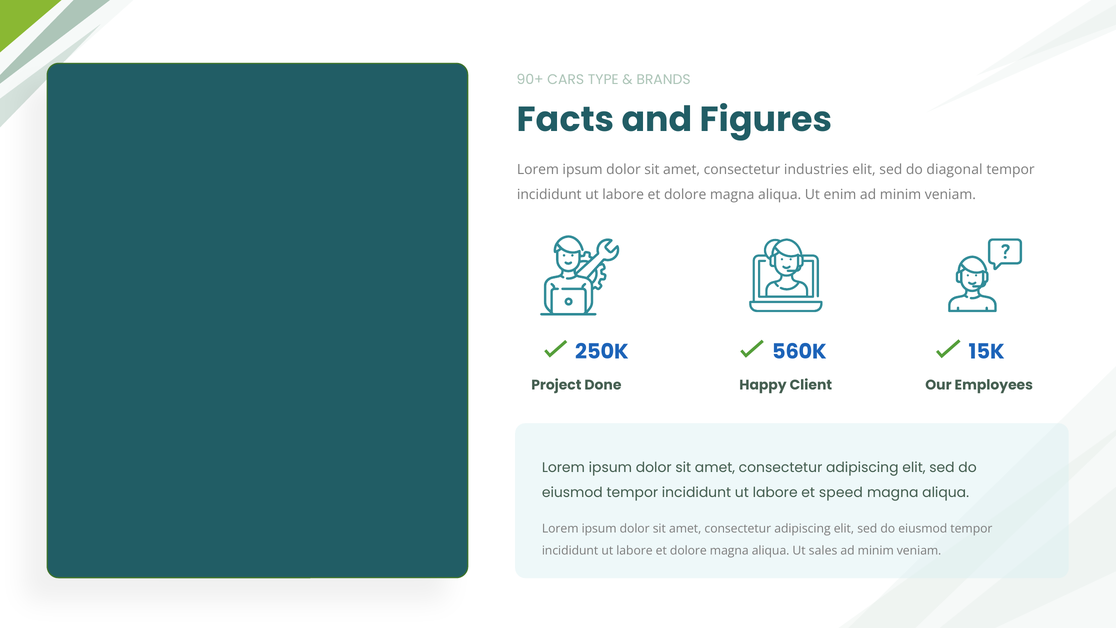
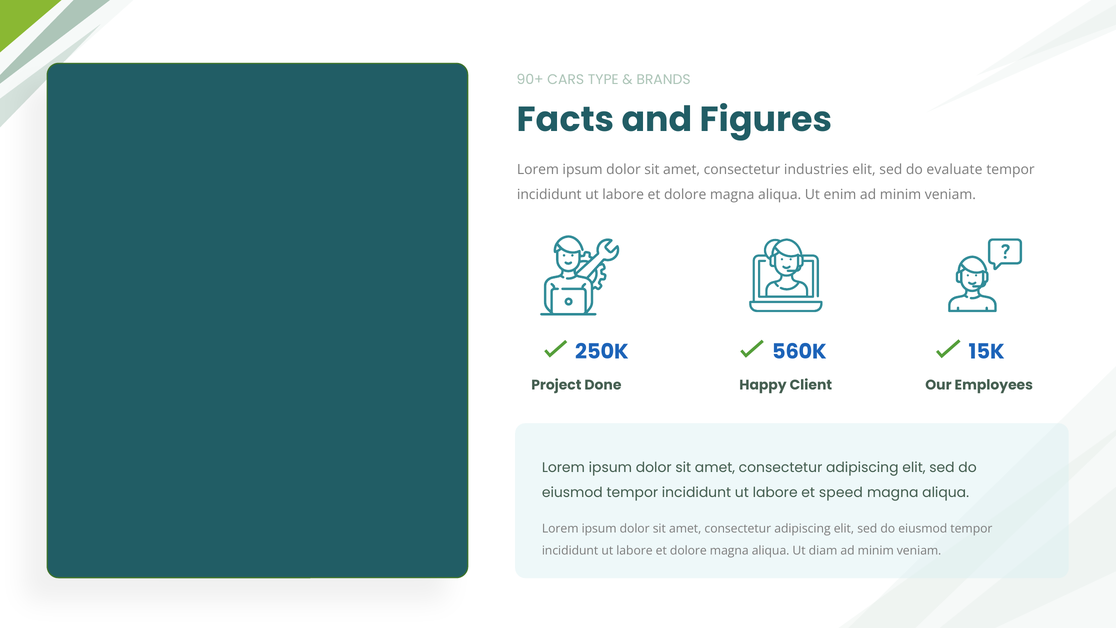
diagonal: diagonal -> evaluate (954, 169)
sales: sales -> diam (823, 550)
